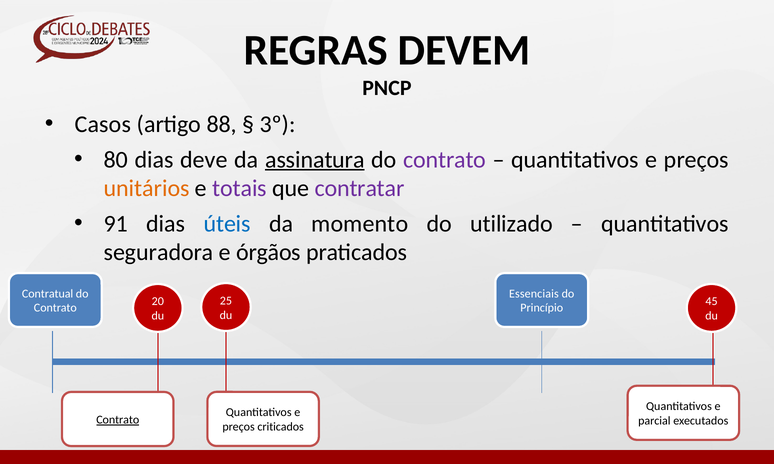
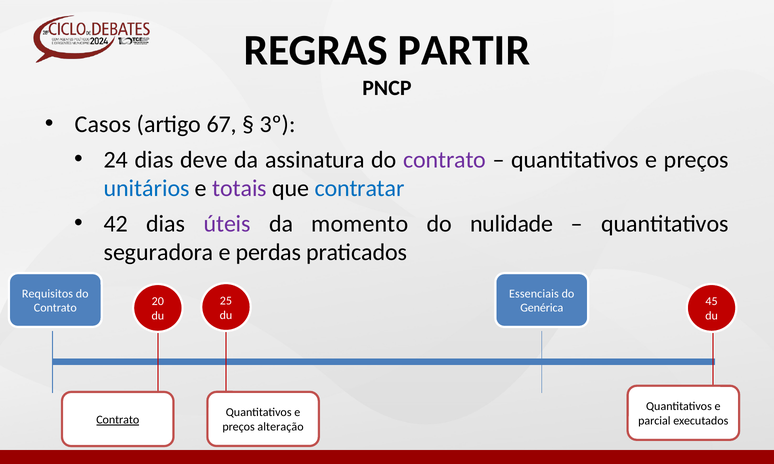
DEVEM: DEVEM -> PARTIR (464, 50)
88: 88 -> 67 (222, 124)
80: 80 -> 24 (116, 160)
assinatura underline: present -> none (315, 160)
unitários colour: orange -> blue (147, 189)
contratar colour: purple -> blue (360, 189)
91: 91 -> 42 (116, 224)
úteis colour: blue -> purple (227, 224)
utilizado: utilizado -> nulidade (512, 224)
órgãos: órgãos -> perdas (269, 253)
Contratual: Contratual -> Requisitos (48, 294)
Princípio: Princípio -> Genérica (542, 308)
criticados: criticados -> alteração (281, 427)
